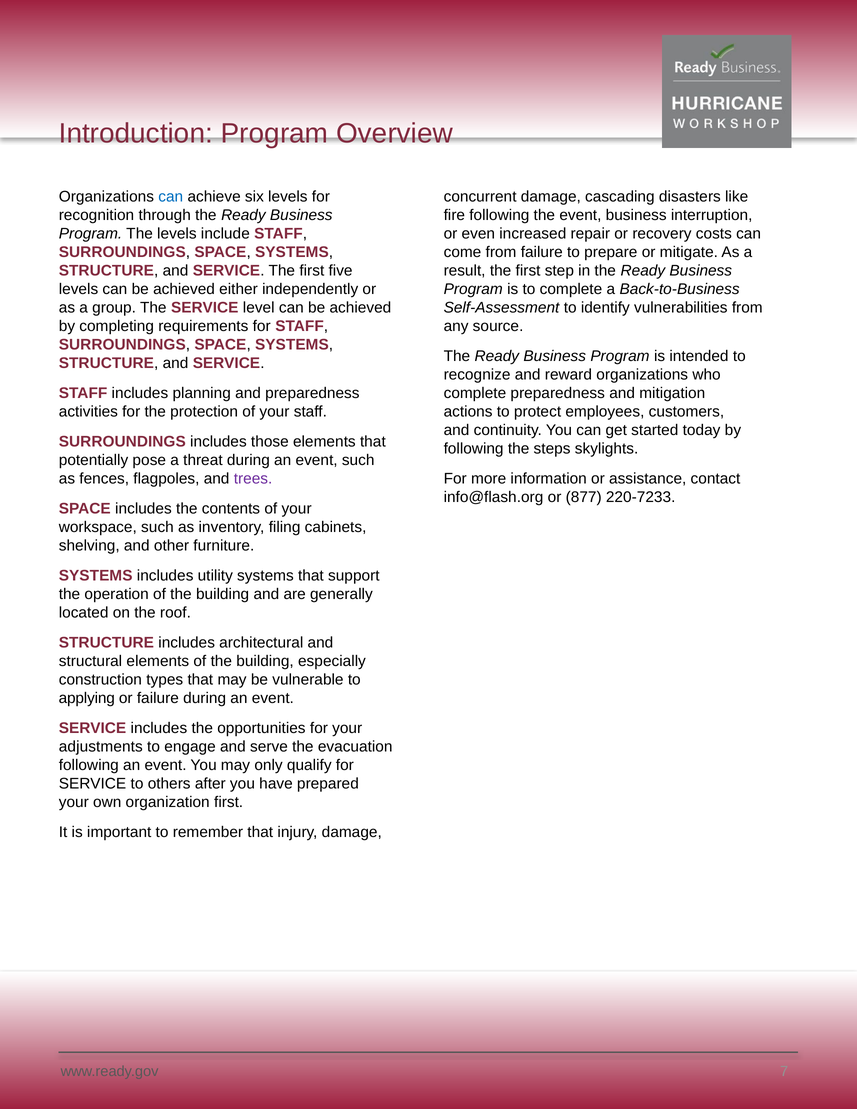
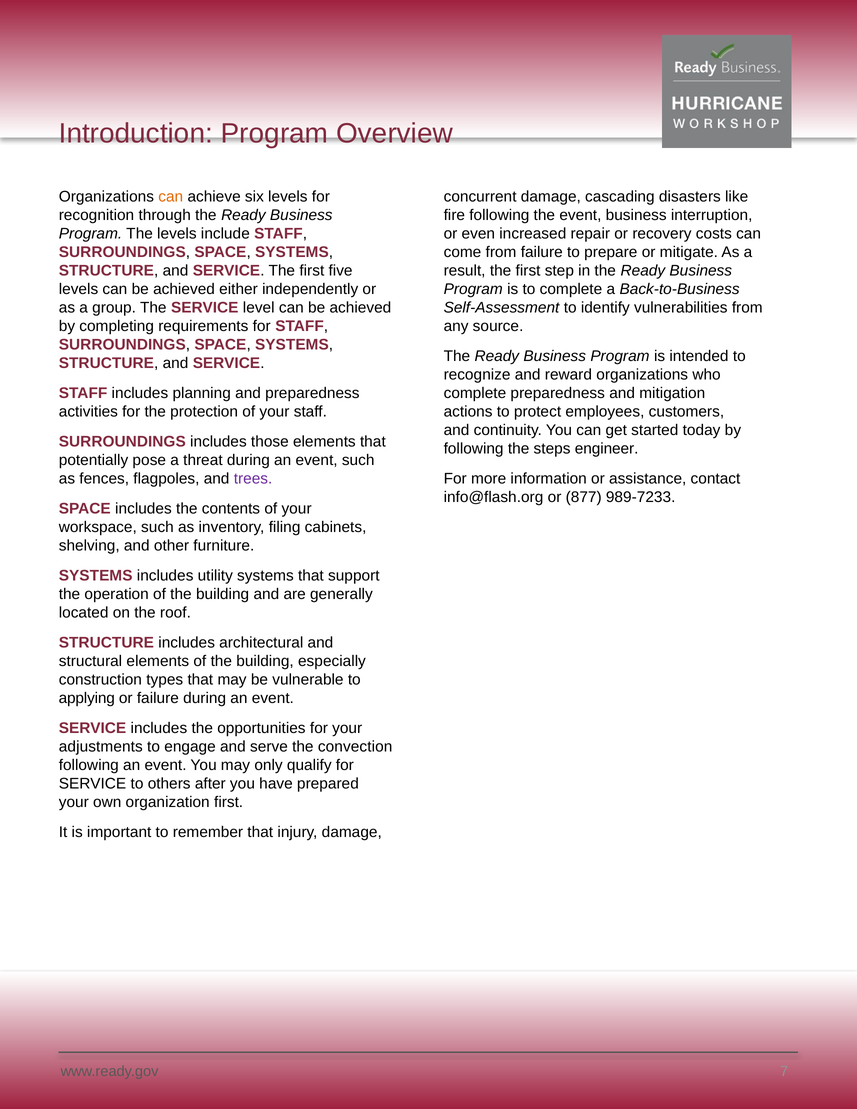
can colour: blue -> orange (171, 197)
skylights: skylights -> engineer (607, 449)
220-7233: 220-7233 -> 989-7233 (641, 497)
evacuation: evacuation -> convection (355, 747)
